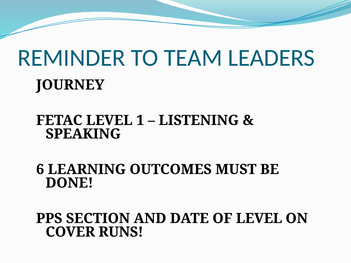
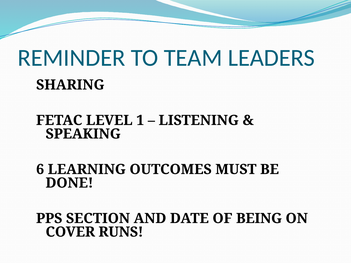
JOURNEY: JOURNEY -> SHARING (70, 85)
OF LEVEL: LEVEL -> BEING (259, 219)
